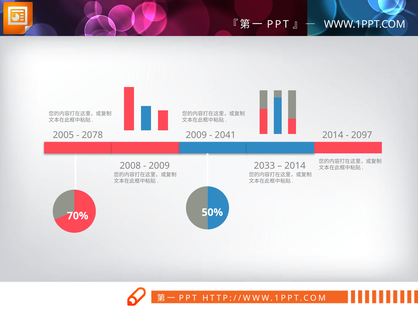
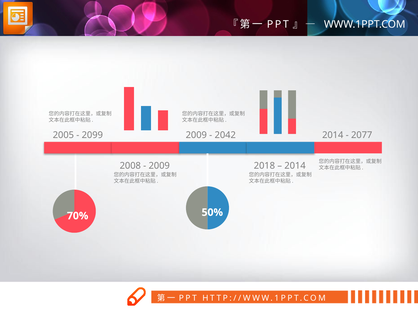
2078: 2078 -> 2099 (92, 135)
2041: 2041 -> 2042 (225, 135)
2097: 2097 -> 2077 (362, 135)
2033: 2033 -> 2018 (264, 165)
